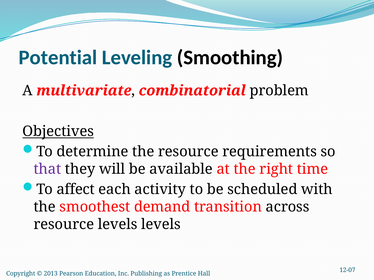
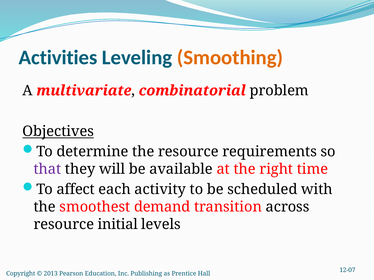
Potential: Potential -> Activities (58, 58)
Smoothing colour: black -> orange (230, 58)
resource levels: levels -> initial (118, 225)
